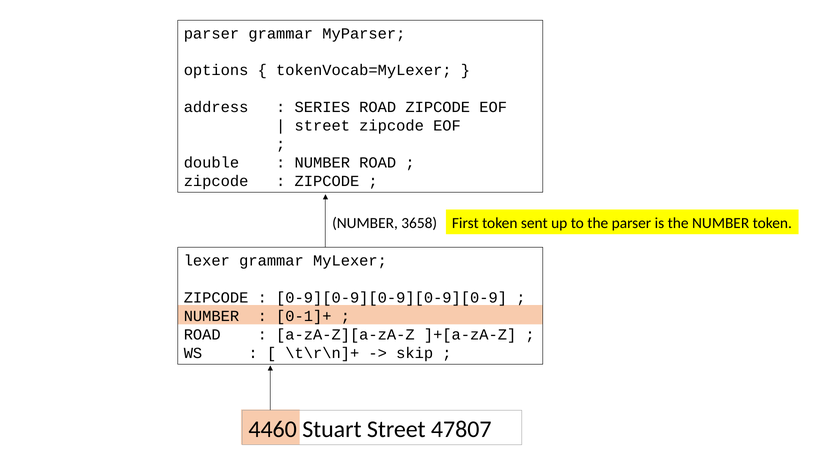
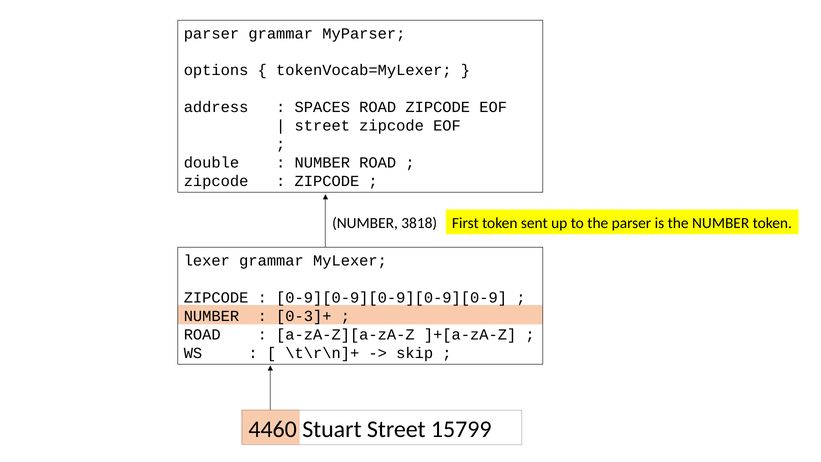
SERIES: SERIES -> SPACES (322, 107)
3658: 3658 -> 3818 (419, 223)
0-1]+: 0-1]+ -> 0-3]+ (304, 316)
47807: 47807 -> 15799 (461, 429)
